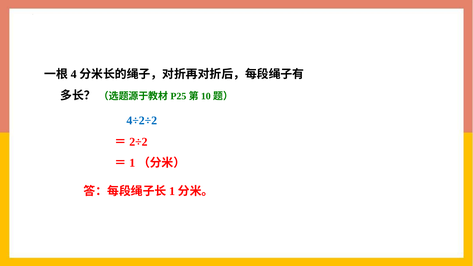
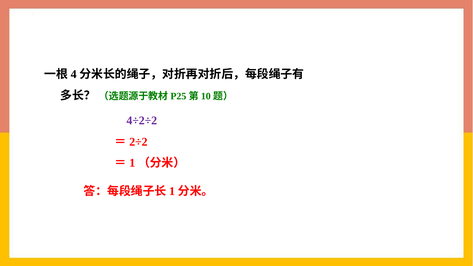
4÷2÷2 colour: blue -> purple (142, 121)
